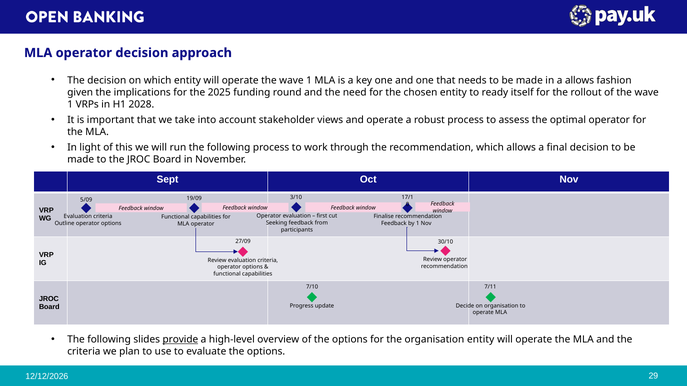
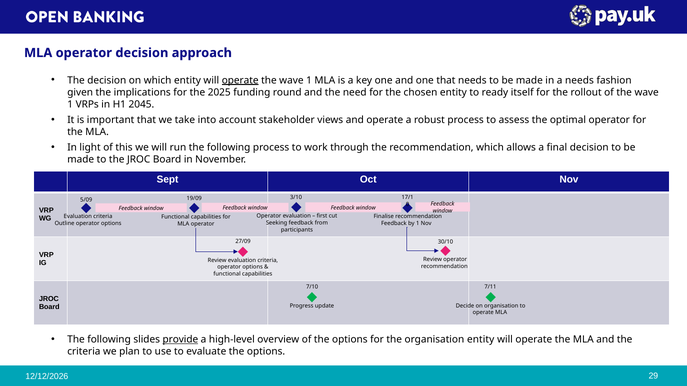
operate underline: none -> present (240, 80)
a allows: allows -> needs (579, 80)
2028: 2028 -> 2045 (141, 104)
